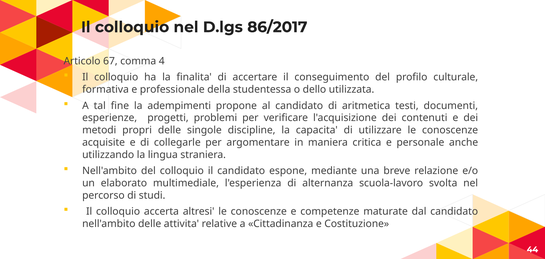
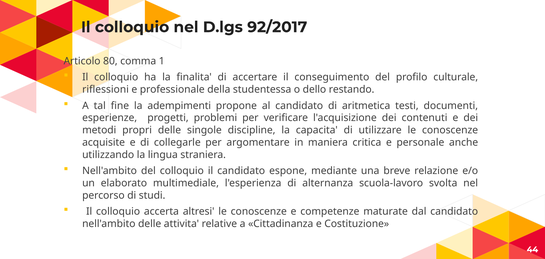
86/2017: 86/2017 -> 92/2017 (277, 27)
67: 67 -> 80 (110, 61)
4: 4 -> 1 (162, 61)
formativa: formativa -> riflessioni (106, 90)
utilizzata: utilizzata -> restando (352, 90)
